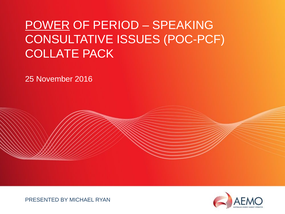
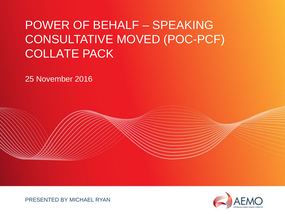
POWER underline: present -> none (48, 25)
PERIOD: PERIOD -> BEHALF (116, 25)
ISSUES: ISSUES -> MOVED (138, 39)
